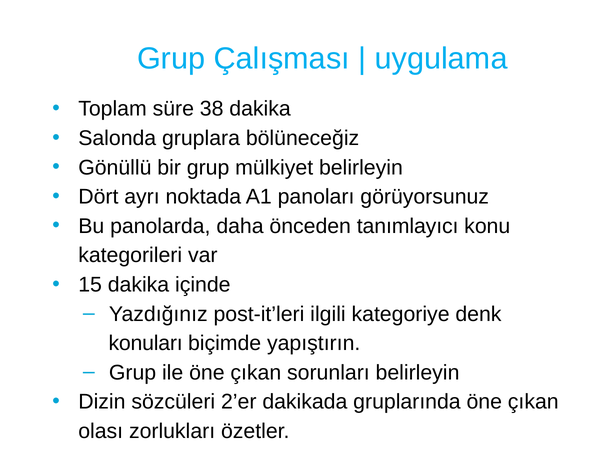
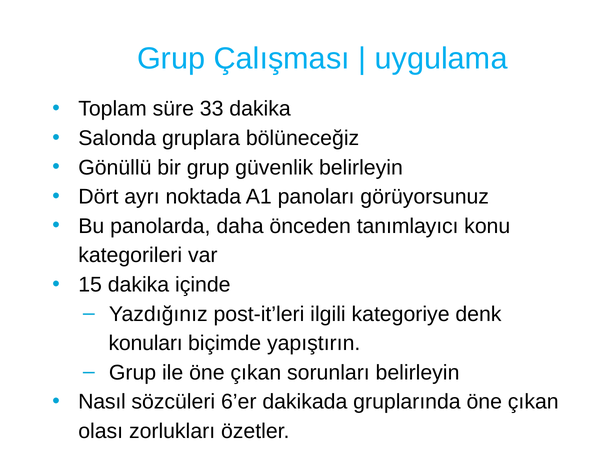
38: 38 -> 33 (212, 109)
mülkiyet: mülkiyet -> güvenlik (274, 168)
Dizin: Dizin -> Nasıl (102, 403)
2’er: 2’er -> 6’er (239, 403)
